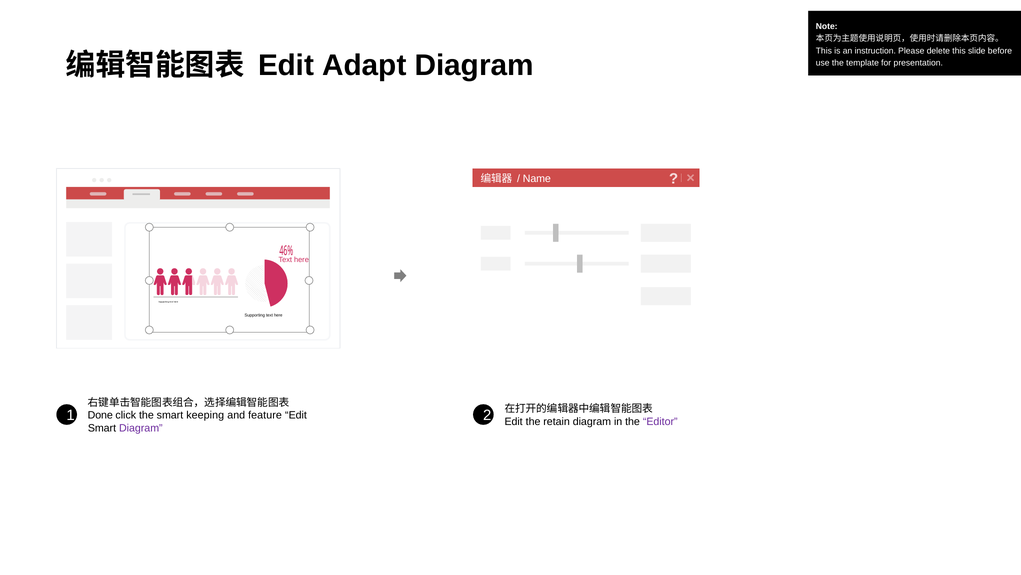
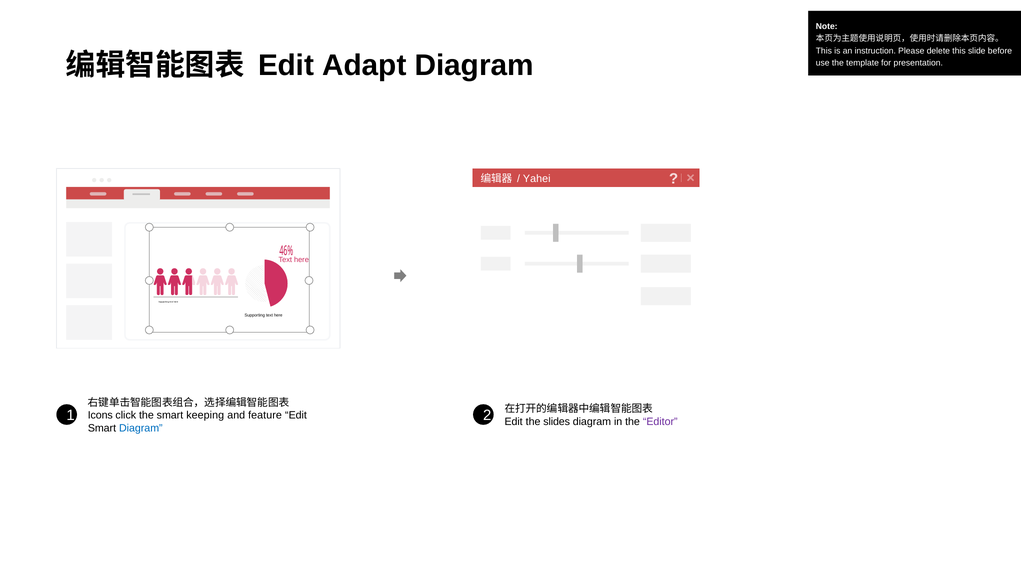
Name: Name -> Yahei (537, 178)
Done: Done -> Icons (100, 415)
retain: retain -> slides (557, 421)
Diagram colour: purple -> blue (141, 428)
